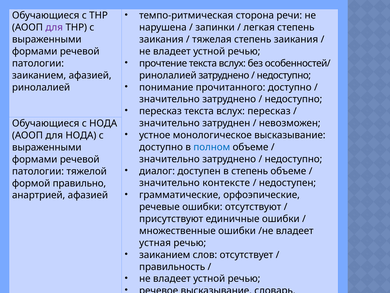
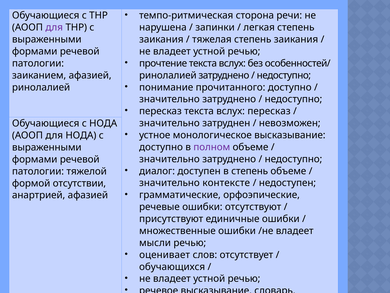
полном colour: blue -> purple (212, 147)
правильно: правильно -> отсутствии (79, 183)
устная: устная -> мысли (155, 242)
заиканием: заиканием -> оценивает (165, 254)
правильность: правильность -> обучающихся (172, 266)
